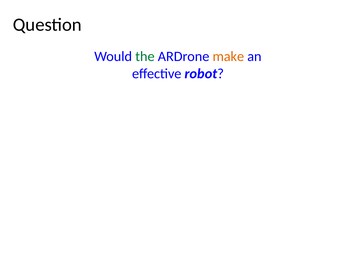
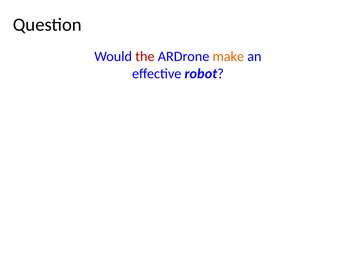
the colour: green -> red (145, 56)
